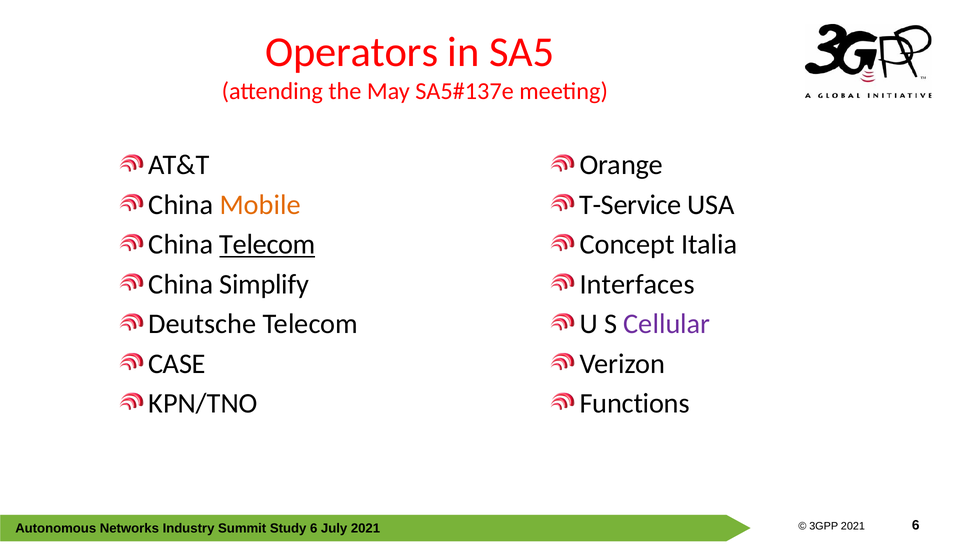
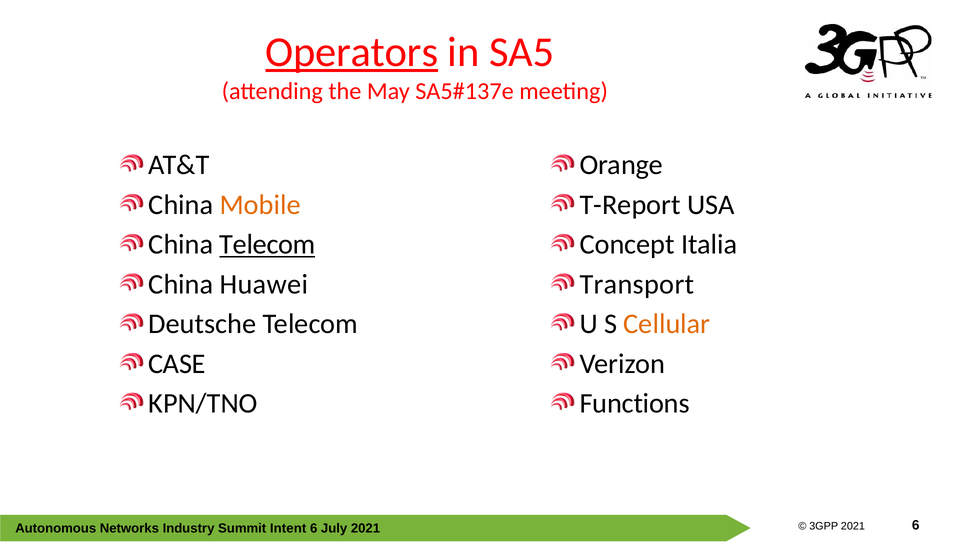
Operators underline: none -> present (352, 52)
T-Service: T-Service -> T-Report (630, 205)
Interfaces: Interfaces -> Transport (637, 284)
Simplify: Simplify -> Huawei (264, 284)
Cellular colour: purple -> orange (667, 324)
Study: Study -> Intent (288, 528)
